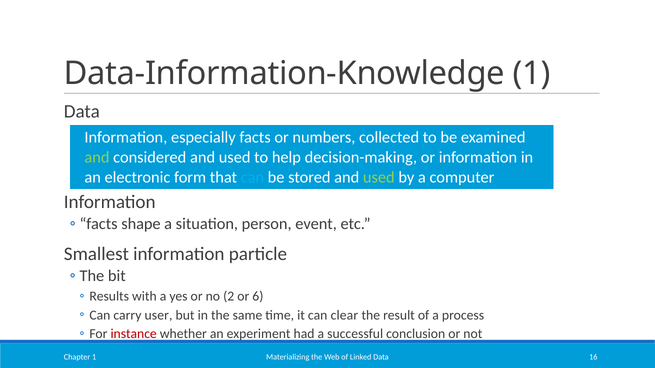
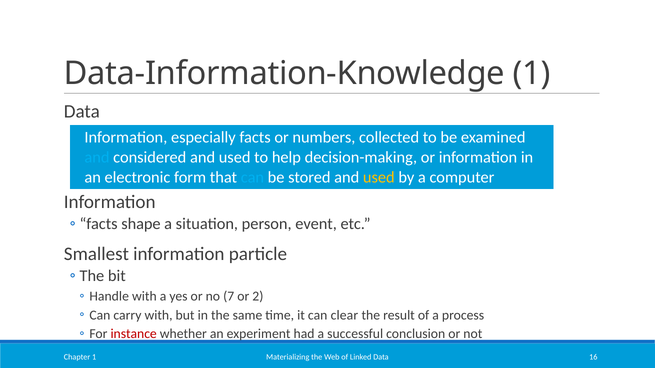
and colour: light green -> light blue (97, 157)
used colour: light green -> yellow (379, 177)
Results: Results -> Handle (109, 297)
2: 2 -> 7 (229, 297)
6: 6 -> 2 (258, 297)
carry user: user -> with (159, 315)
